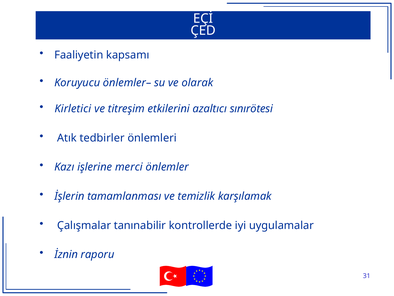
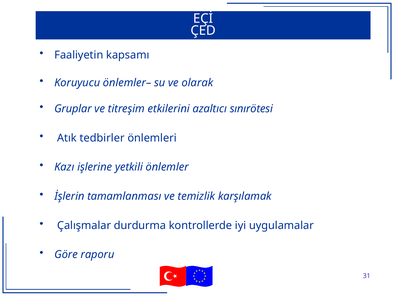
Kirletici: Kirletici -> Gruplar (73, 109)
merci: merci -> yetkili (129, 167)
tanınabilir: tanınabilir -> durdurma (140, 225)
İznin: İznin -> Göre (66, 254)
